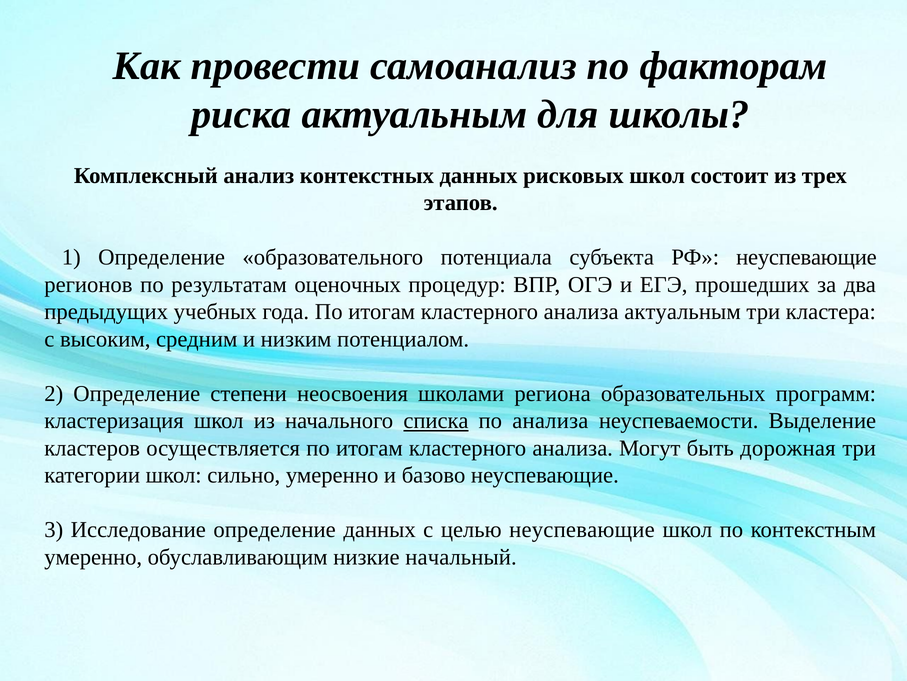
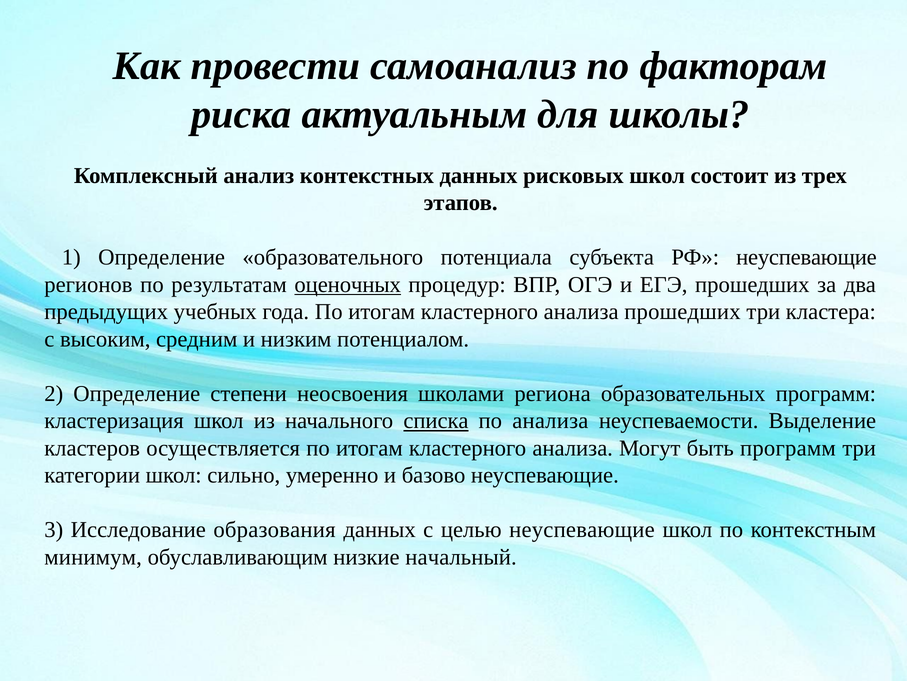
оценочных underline: none -> present (348, 284)
анализа актуальным: актуальным -> прошедших (682, 312)
быть дорожная: дорожная -> программ (788, 448)
Исследование определение: определение -> образования (275, 529)
умеренно: умеренно -> минимум (93, 556)
